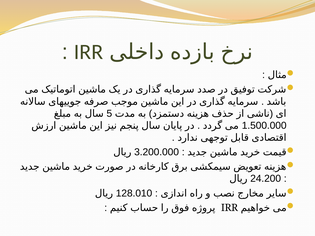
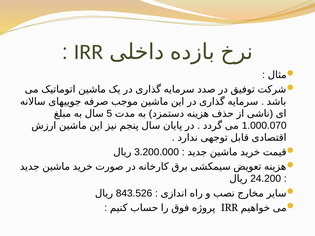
1.500.000: 1.500.000 -> 1.000.070 (264, 126)
128.010: 128.010 -> 843.526 (134, 193)
